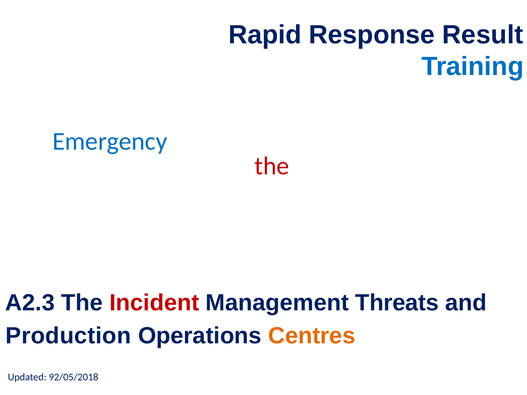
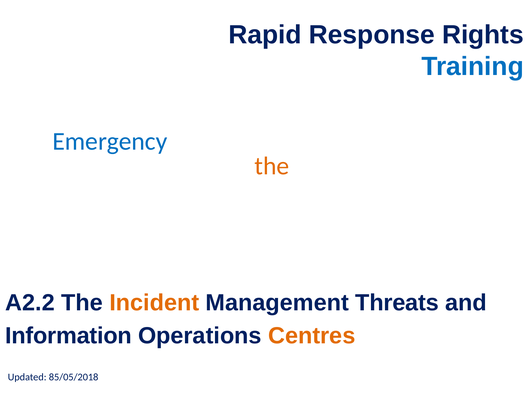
Result: Result -> Rights (483, 35)
the colour: red -> orange (272, 166)
A2.3: A2.3 -> A2.2 (30, 303)
Incident colour: red -> orange (154, 303)
Production: Production -> Information (69, 336)
92/05/2018: 92/05/2018 -> 85/05/2018 (74, 377)
